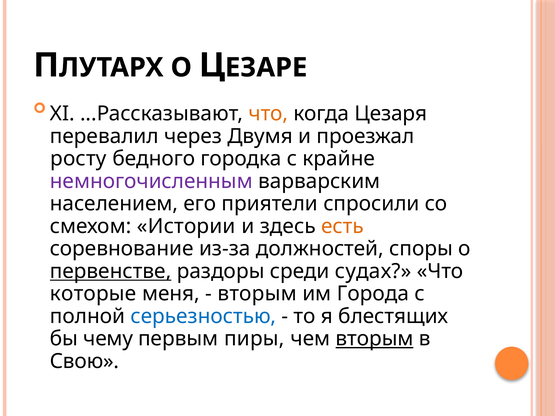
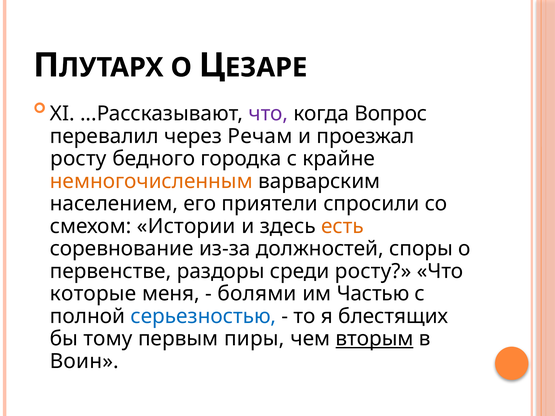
что colour: orange -> purple (268, 114)
Цезаря: Цезаря -> Вопрос (391, 114)
Двумя: Двумя -> Речам (260, 136)
немногочисленным colour: purple -> orange (151, 181)
первенстве underline: present -> none (111, 271)
среди судах: судах -> росту (373, 271)
вторым: вторым -> болями (257, 294)
Города: Города -> Частью (373, 294)
чему: чему -> тому (108, 339)
Свою: Свою -> Воин (84, 361)
